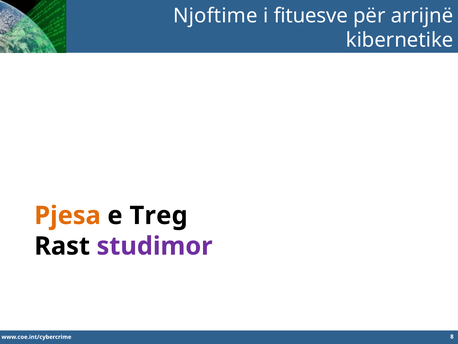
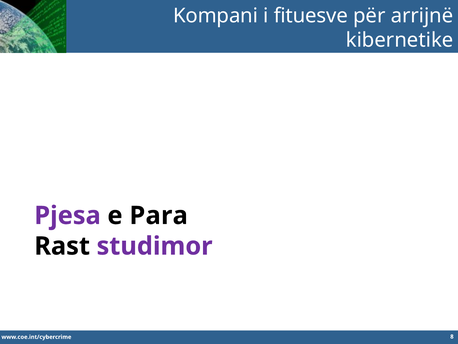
Njoftime: Njoftime -> Kompani (216, 16)
Pjesa colour: orange -> purple (68, 215)
Treg: Treg -> Para (159, 215)
